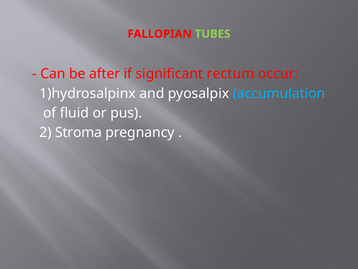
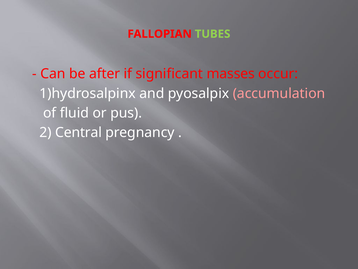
rectum: rectum -> masses (231, 74)
accumulation colour: light blue -> pink (279, 93)
Stroma: Stroma -> Central (79, 132)
